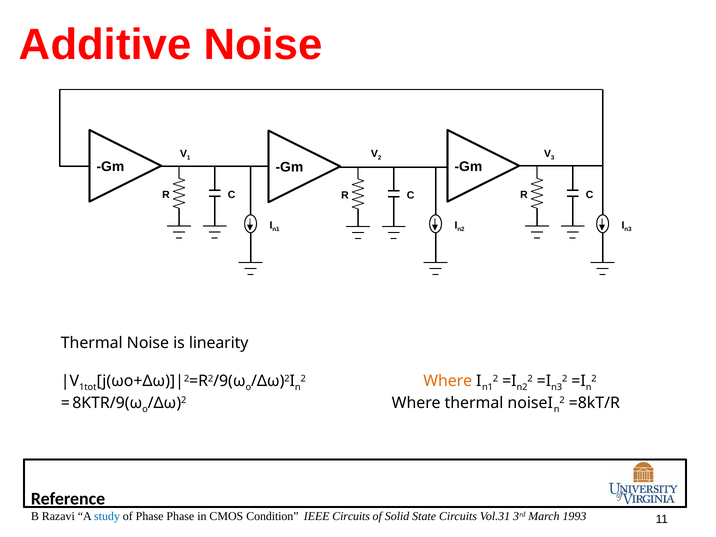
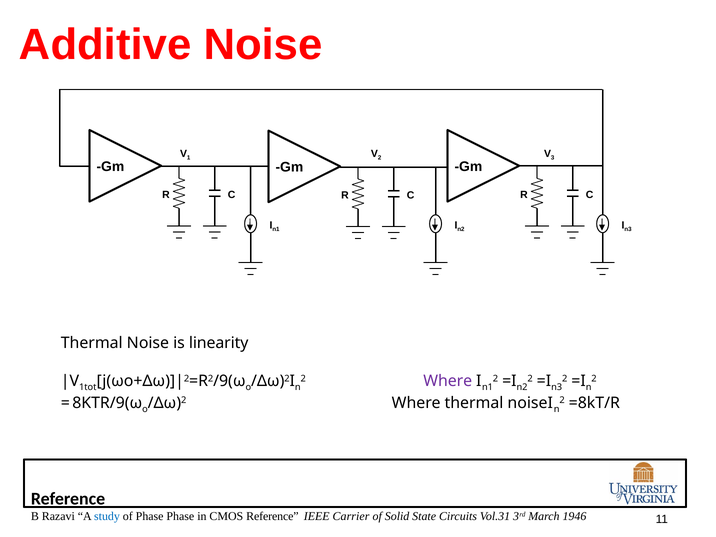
Where colour: orange -> purple (448, 381)
CMOS Condition: Condition -> Reference (272, 517)
IEEE Circuits: Circuits -> Carrier (351, 517)
1993: 1993 -> 1946 (574, 517)
